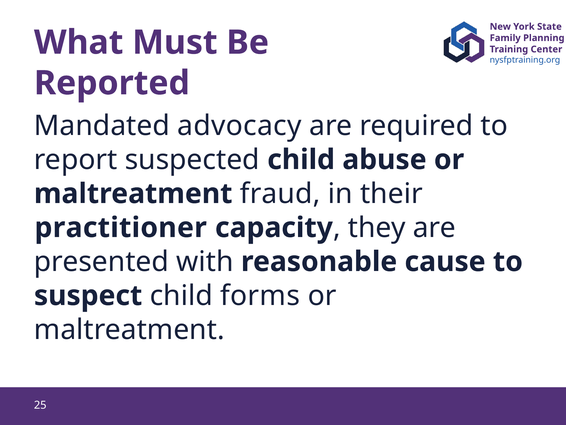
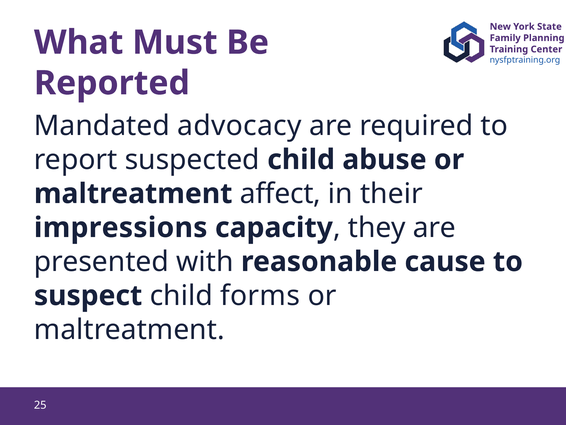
fraud: fraud -> affect (280, 193)
practitioner: practitioner -> impressions (121, 227)
